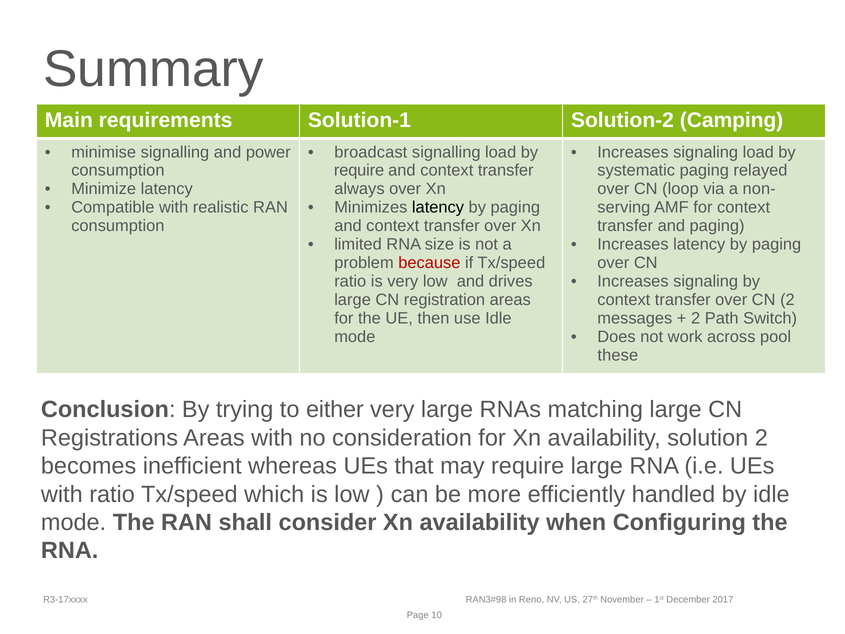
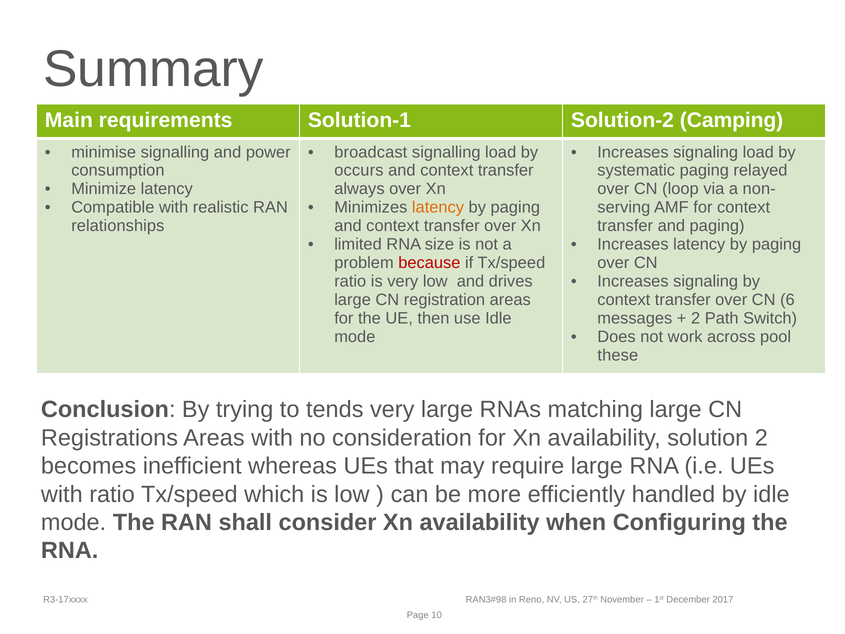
require: require -> occurs (359, 170)
latency colour: black -> orange (438, 207)
consumption: consumption -> relationships (118, 226)
CN 2: 2 -> 6 (787, 300)
either: either -> tends (335, 410)
